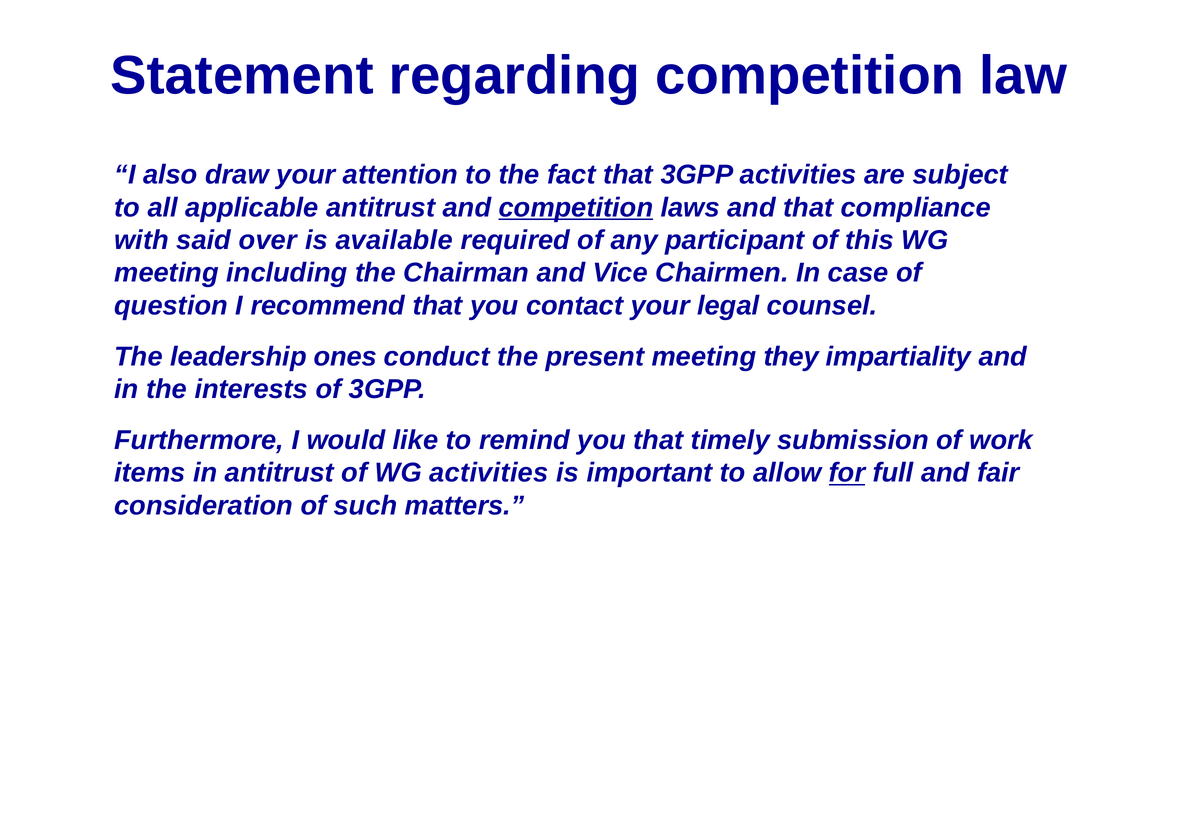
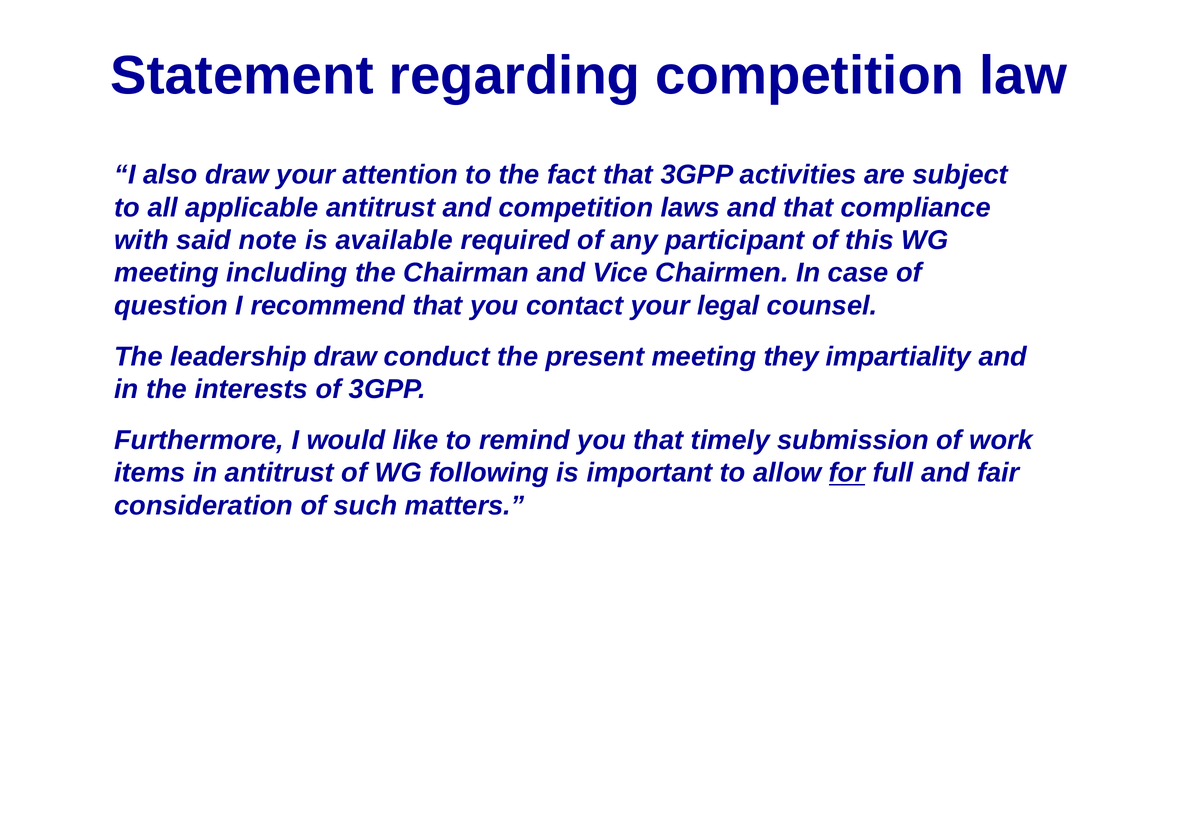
competition underline: present -> none (576, 208)
over: over -> note (268, 240)
leadership ones: ones -> draw (345, 357)
WG activities: activities -> following (489, 473)
